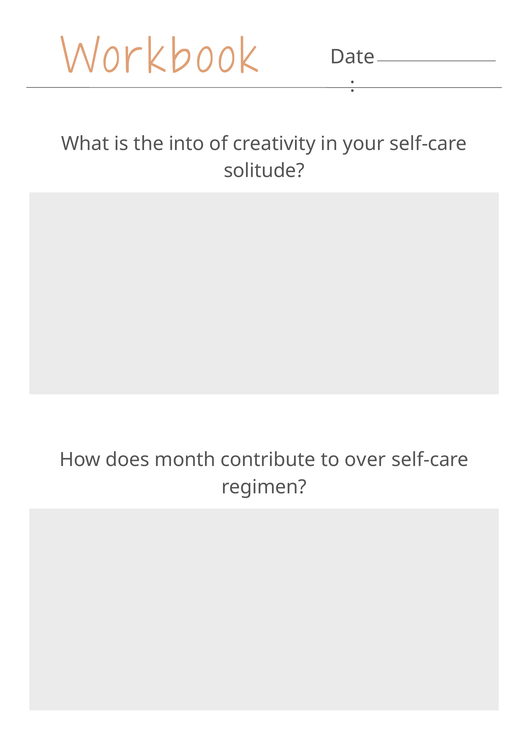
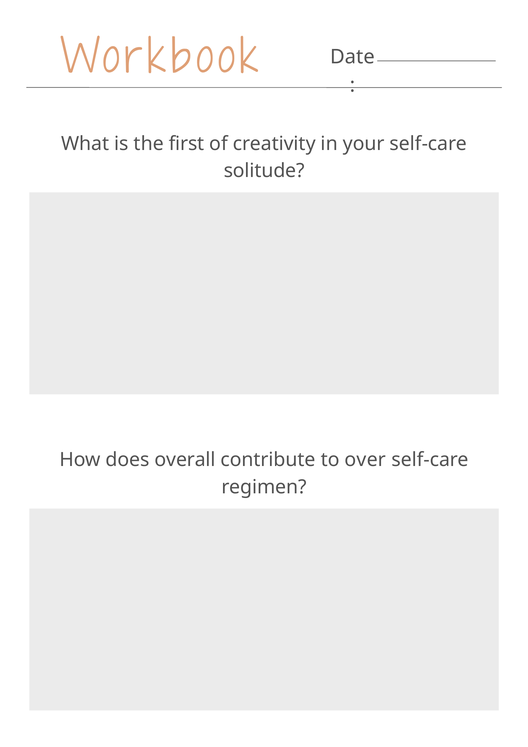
into: into -> first (187, 144)
month: month -> overall (185, 460)
